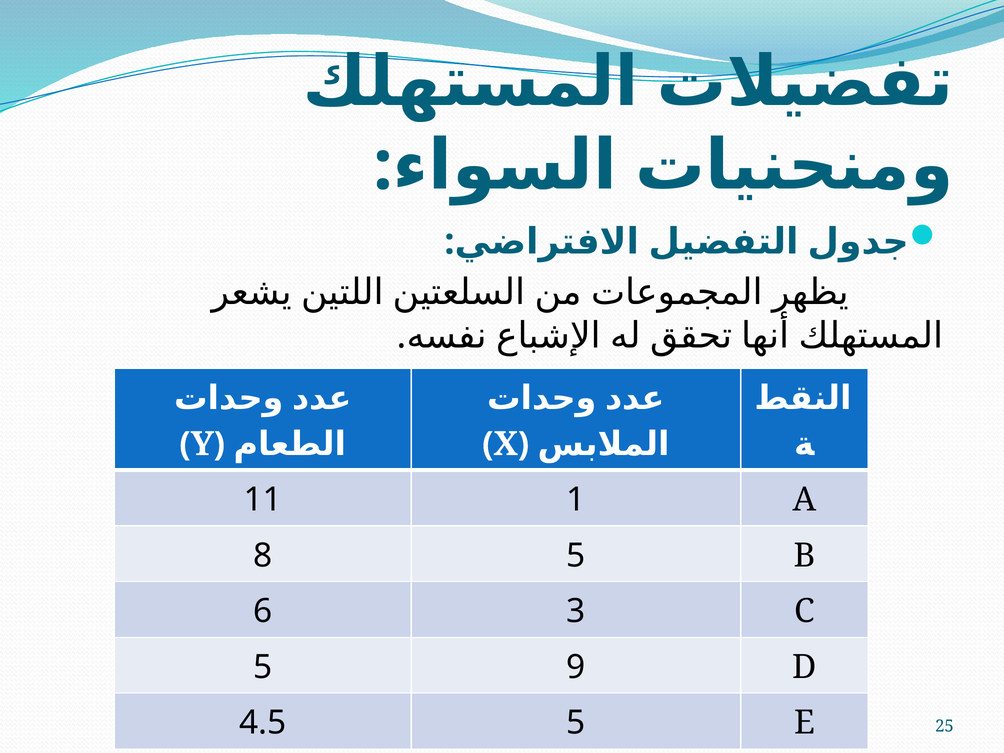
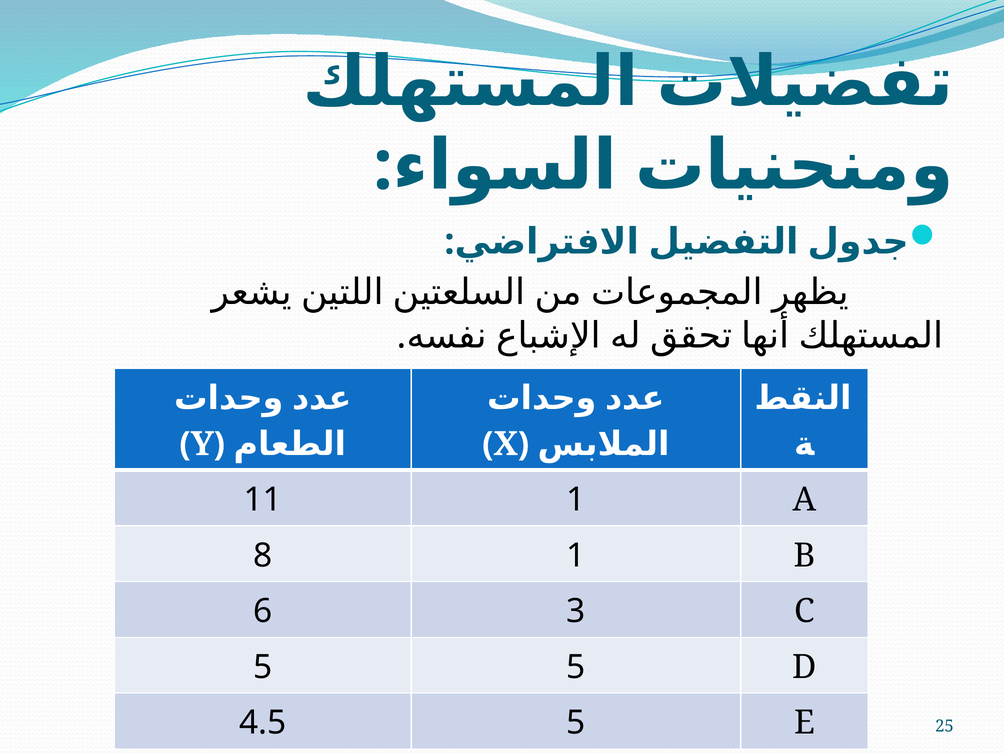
8 5: 5 -> 1 (576, 556)
5 9: 9 -> 5 (576, 667)
